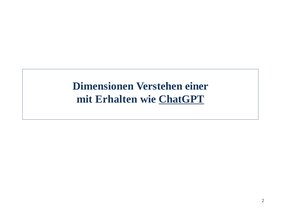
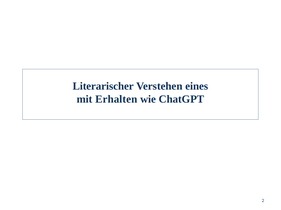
Dimensionen: Dimensionen -> Literarischer (103, 86)
einer: einer -> eines (197, 86)
ChatGPT underline: present -> none (181, 100)
